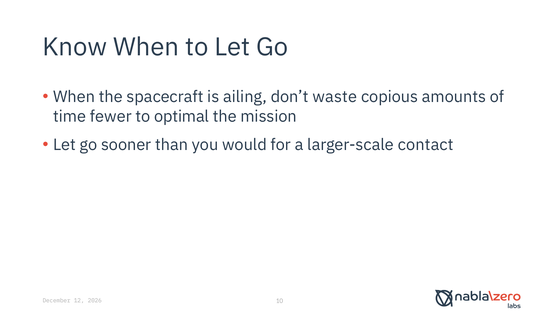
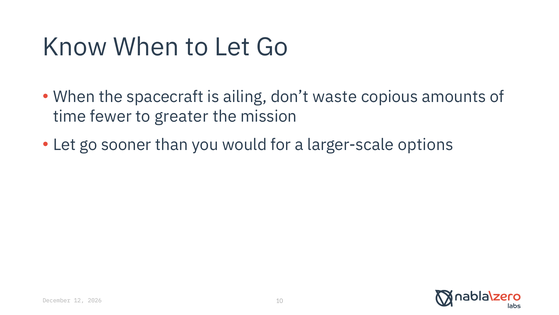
optimal: optimal -> greater (181, 116)
contact: contact -> options (426, 145)
